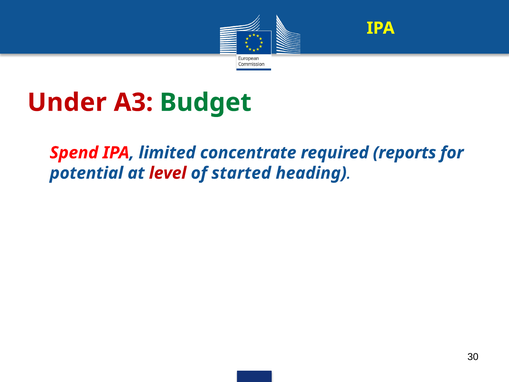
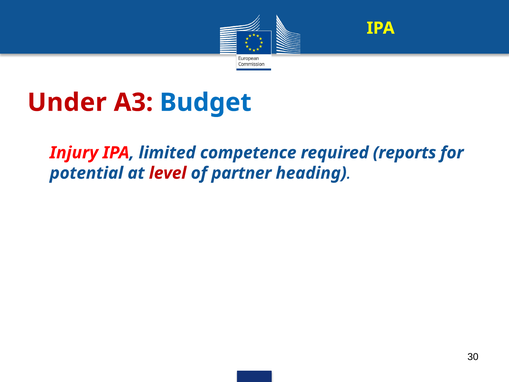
Budget colour: green -> blue (206, 102)
Spend: Spend -> Injury (74, 153)
concentrate: concentrate -> competence (248, 153)
started: started -> partner (241, 173)
